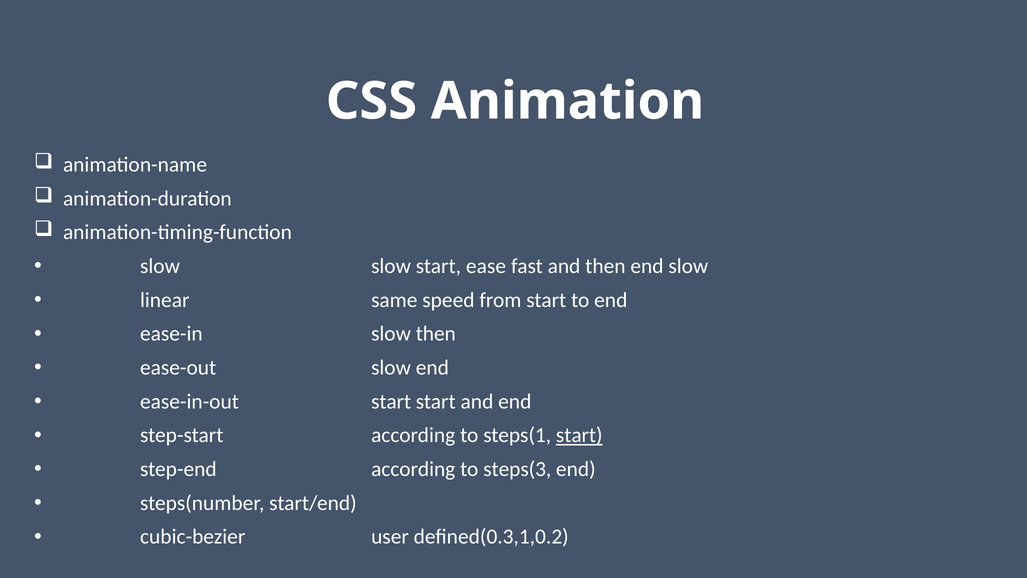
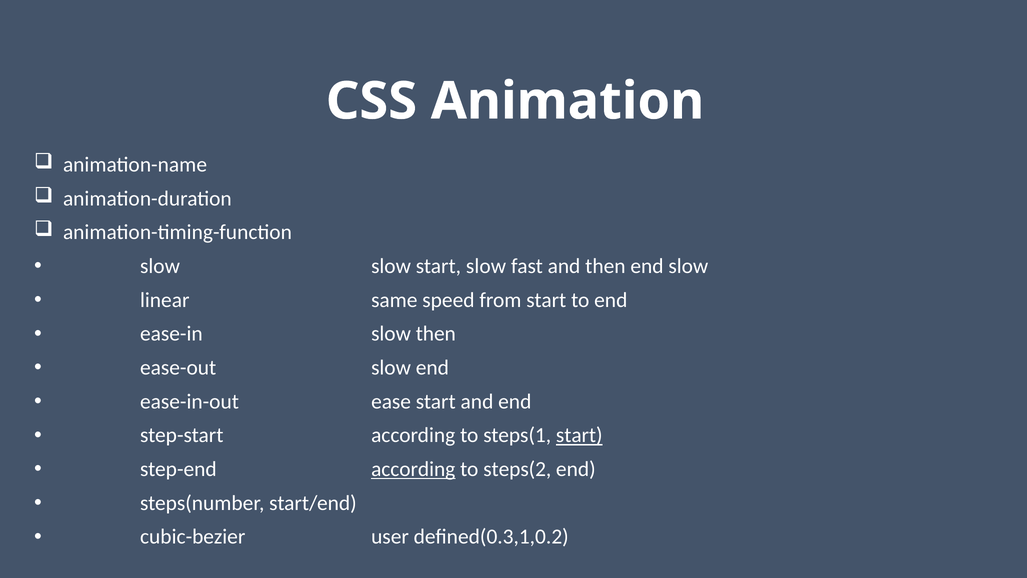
start ease: ease -> slow (486, 266)
ease-in-out start: start -> ease (391, 401)
according underline: none -> present (413, 469)
steps(3: steps(3 -> steps(2 (517, 469)
